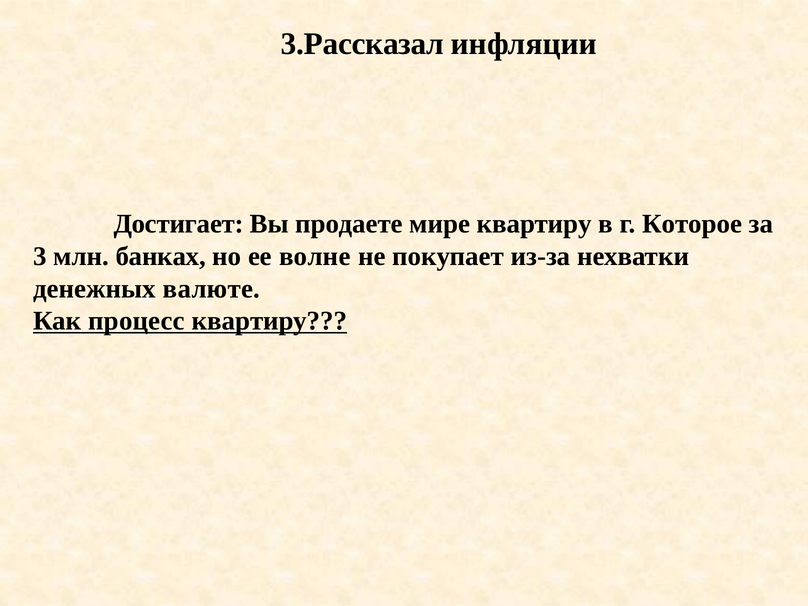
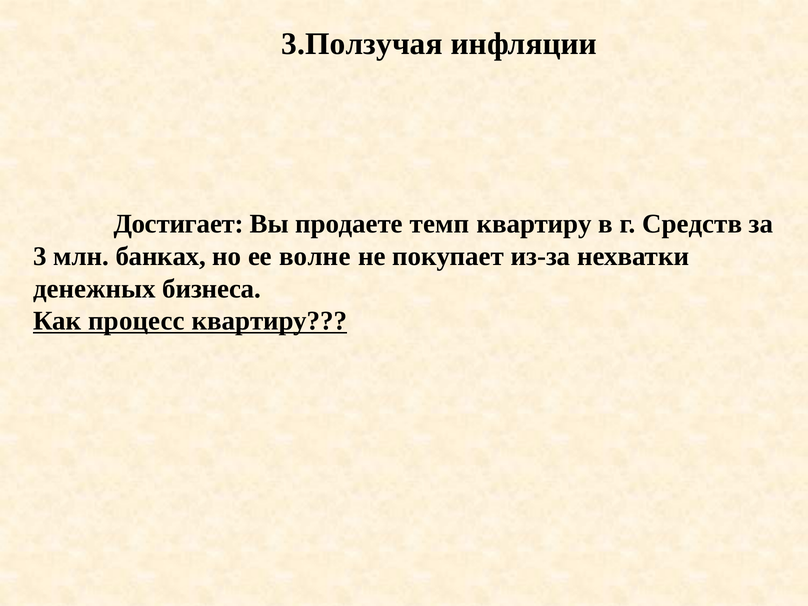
3.Рассказал: 3.Рассказал -> 3.Ползучая (362, 44)
мире: мире -> темп (440, 224)
Которое: Которое -> Средств (692, 224)
валюте: валюте -> бизнеса (212, 289)
